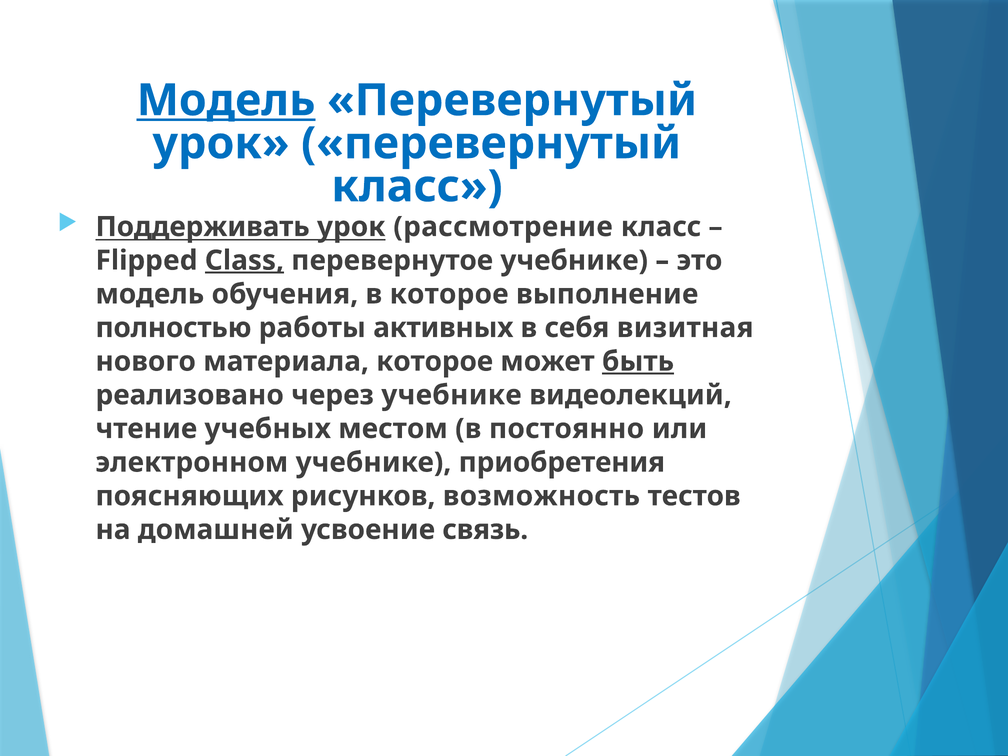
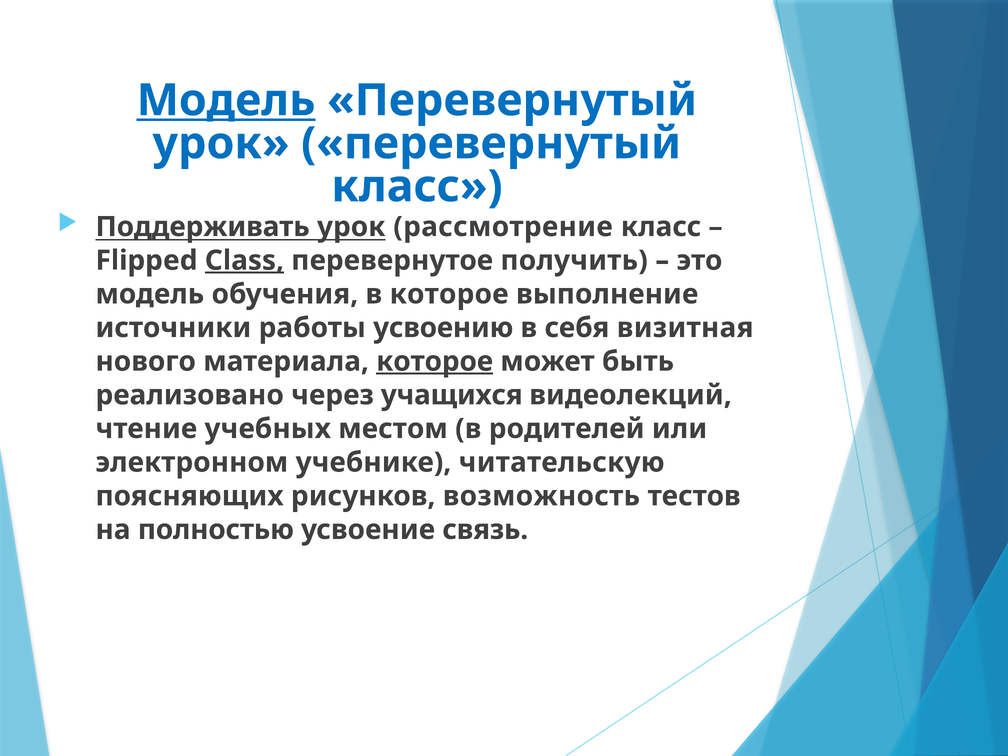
перевернутое учебнике: учебнике -> получить (574, 260)
полностью: полностью -> источники (173, 328)
активных: активных -> усвоению (443, 328)
которое underline: none -> present (435, 361)
быть underline: present -> none (638, 361)
через учебнике: учебнике -> учащихся (452, 395)
постоянно: постоянно -> родителей (567, 429)
приобретения: приобретения -> читательскую (562, 462)
домашней: домашней -> полностью (216, 530)
